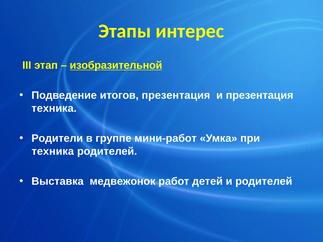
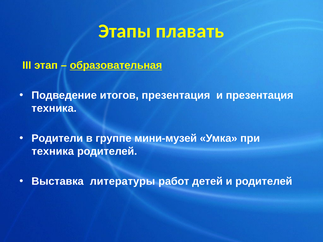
интерес: интерес -> плавать (190, 31)
изобразительной: изобразительной -> образовательная (116, 65)
мини-работ: мини-работ -> мини-музей (166, 139)
медвежонок: медвежонок -> литературы (122, 182)
